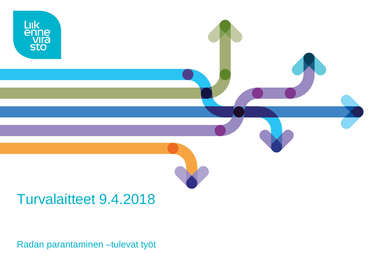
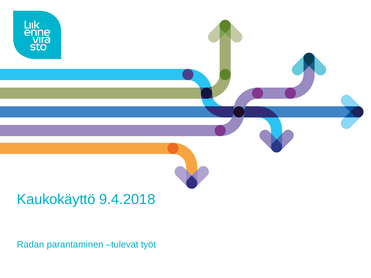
Turvalaitteet: Turvalaitteet -> Kaukokäyttö (56, 200)
